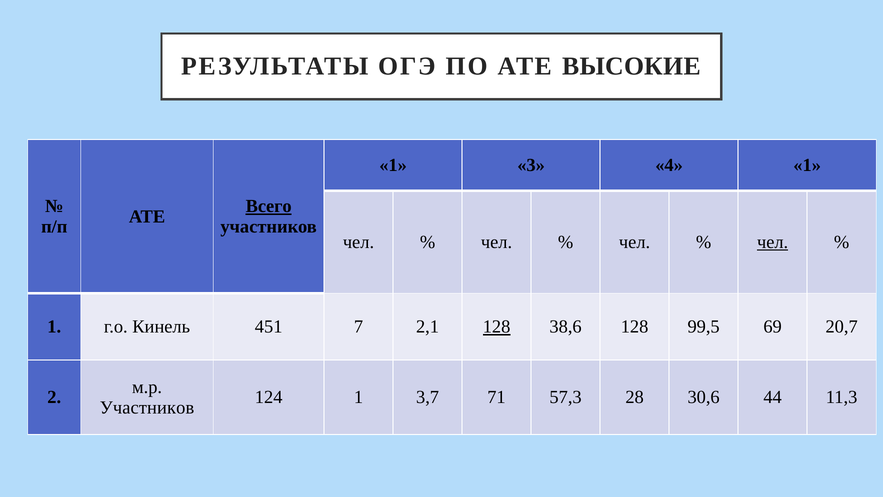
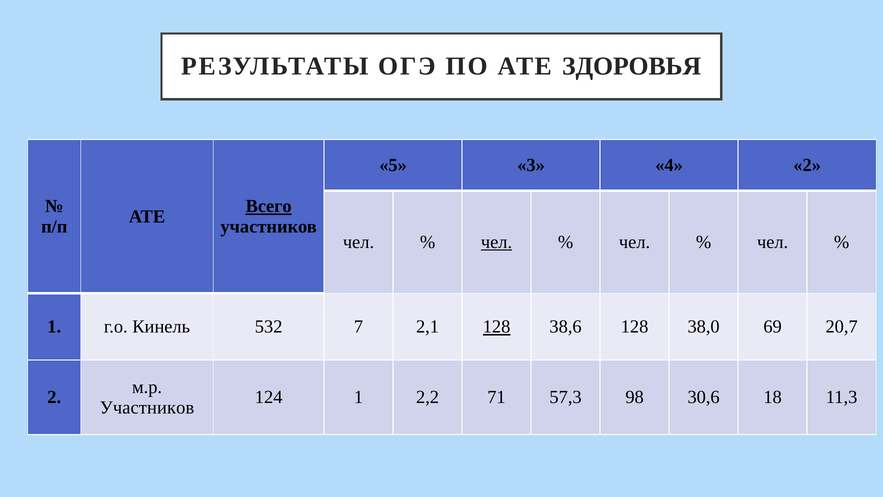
ВЫСОКИЕ: ВЫСОКИЕ -> ЗДОРОВЬЯ (632, 66)
1: 1 -> 5 (393, 165)
4 1: 1 -> 2 (807, 165)
чел underline: none -> present (497, 242)
чел underline: present -> none (773, 242)
451: 451 -> 532 (269, 327)
99,5: 99,5 -> 38,0 (704, 327)
3,7: 3,7 -> 2,2 (428, 397)
28: 28 -> 98 (635, 397)
44: 44 -> 18 (773, 397)
